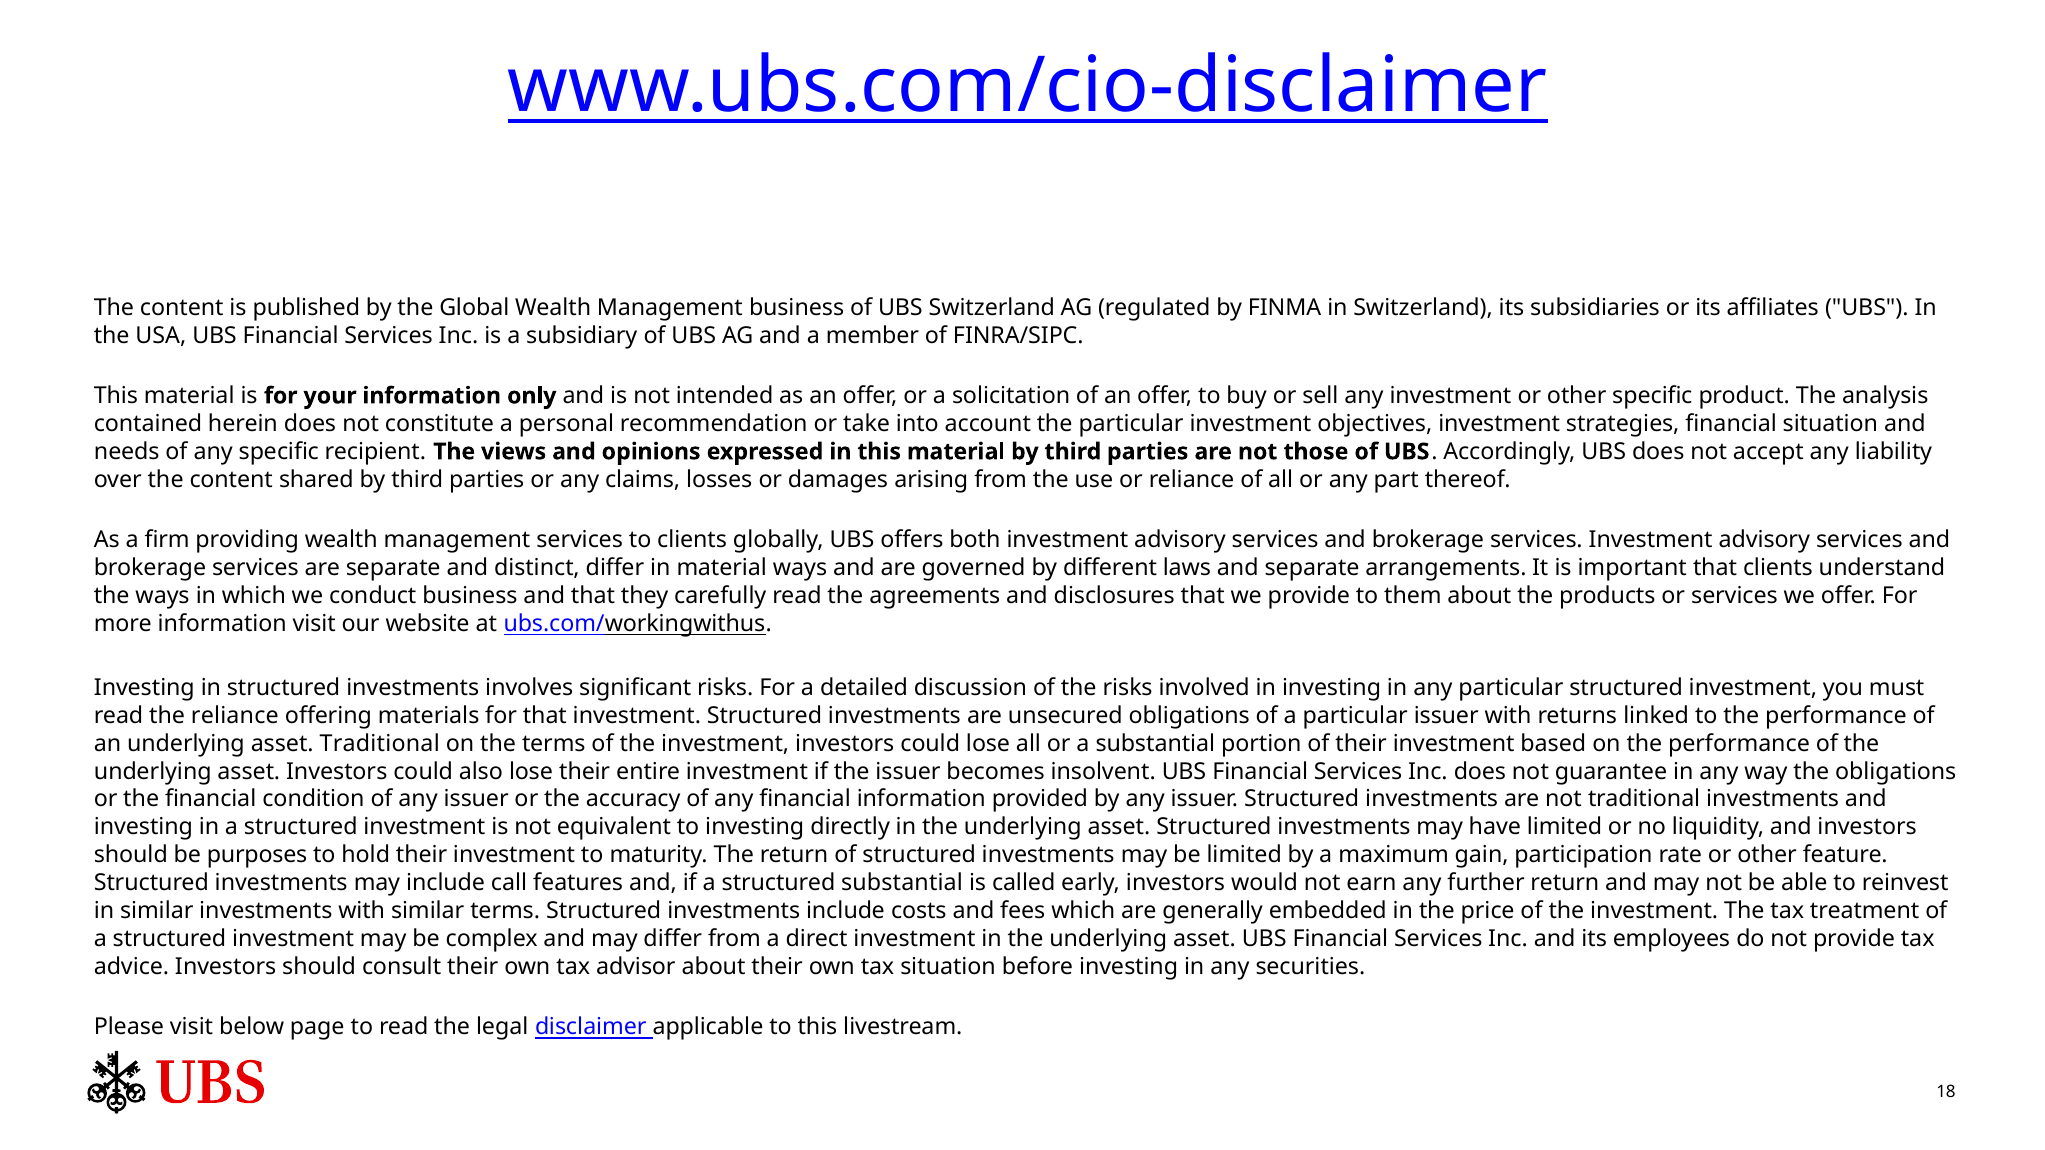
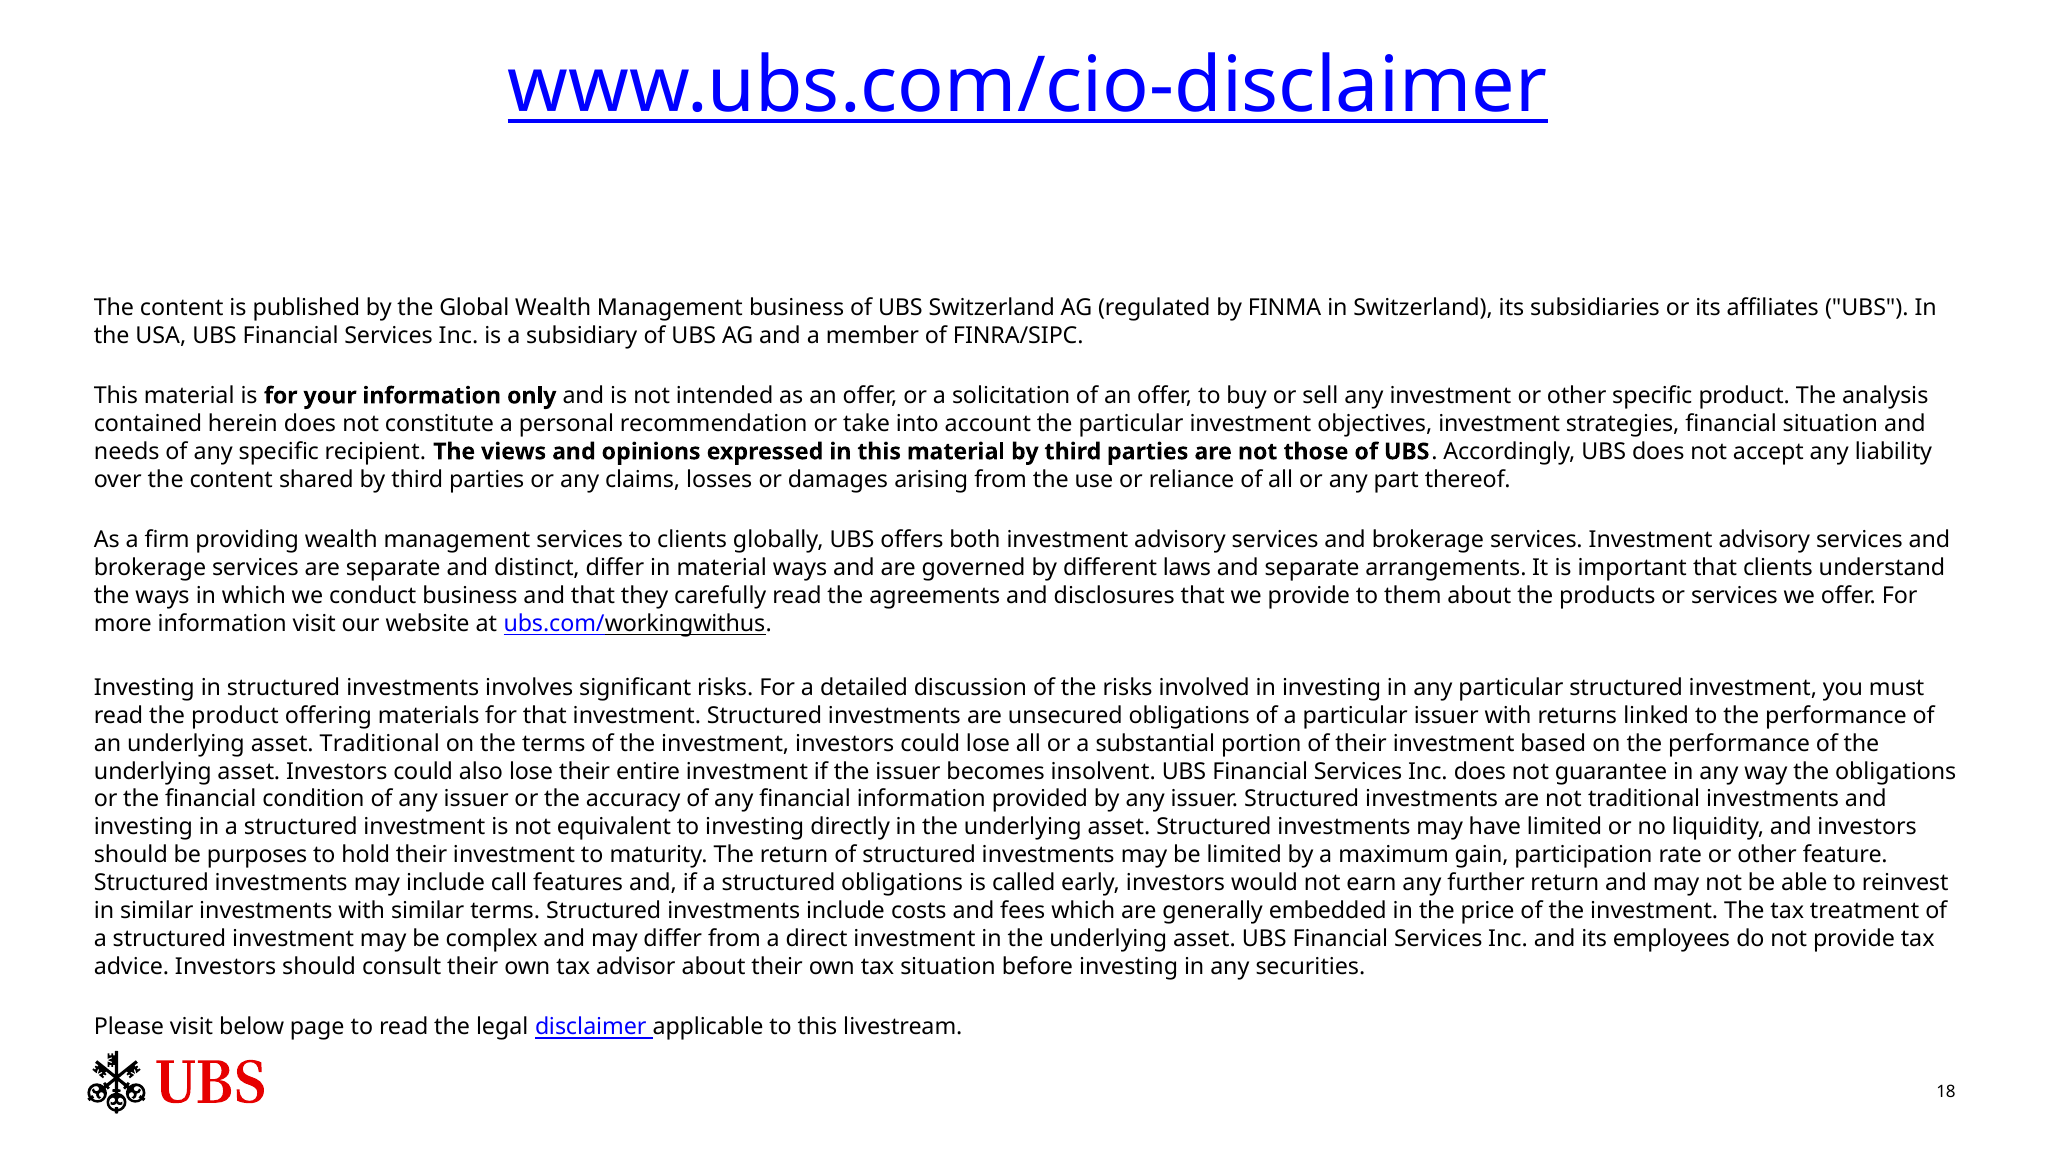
the reliance: reliance -> product (235, 716)
structured substantial: substantial -> obligations (902, 883)
